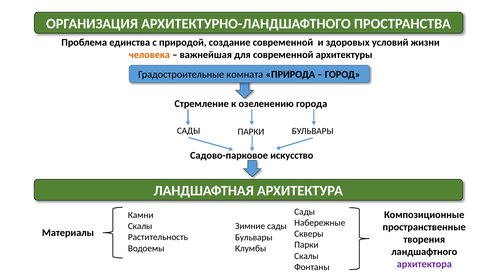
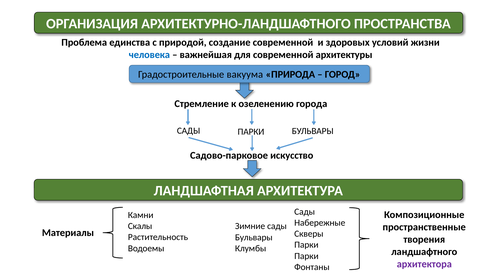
человека colour: orange -> blue (149, 55)
комната: комната -> вакуума (245, 74)
Скалы: Скалы -> Парки (306, 256)
